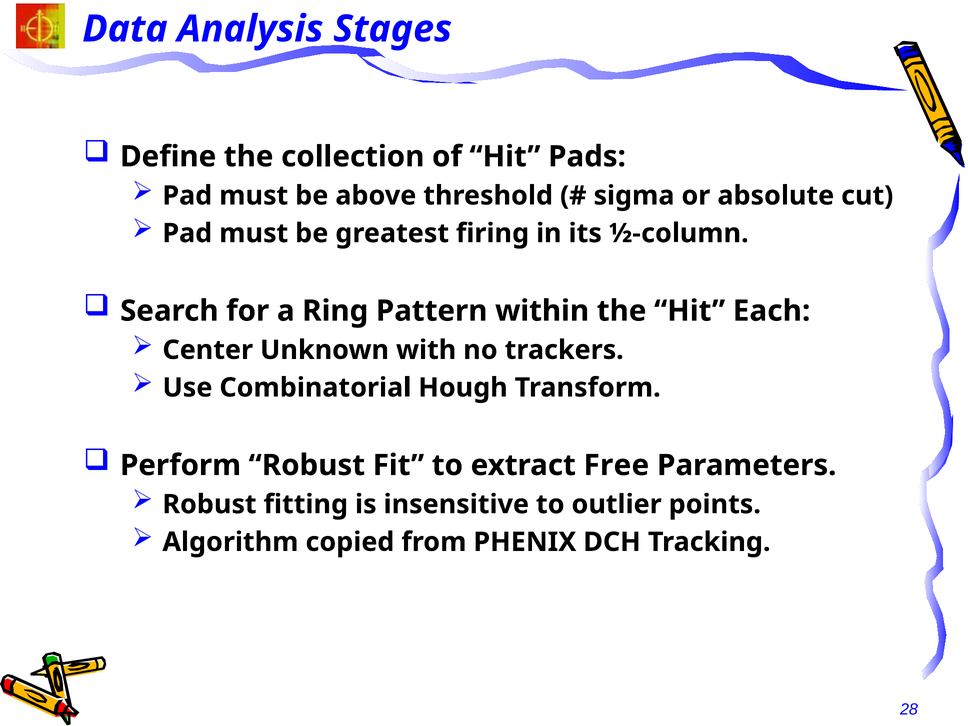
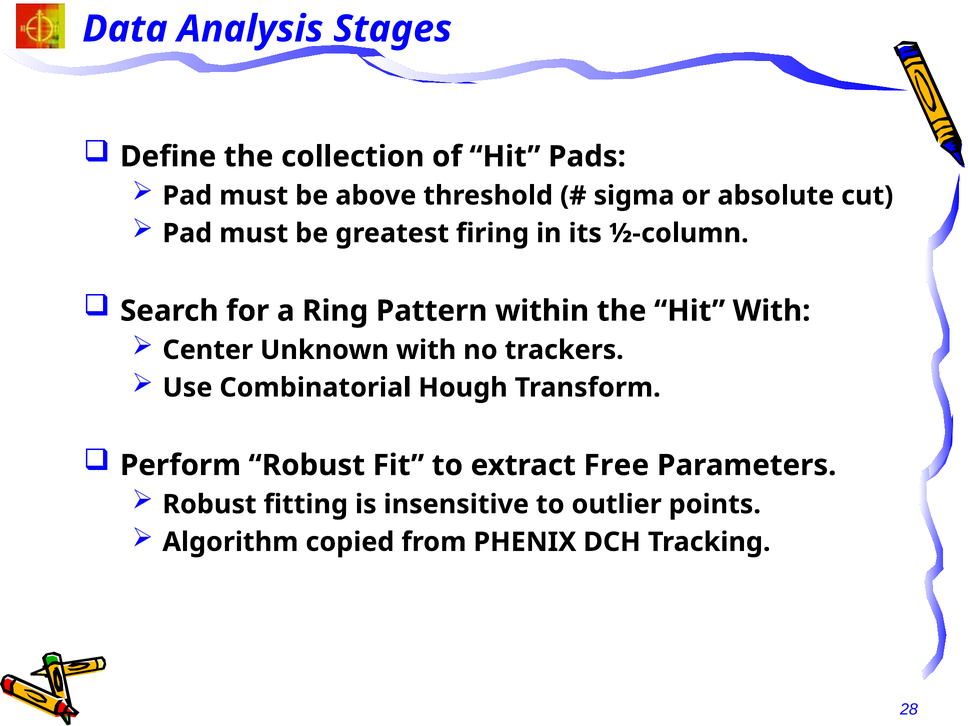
Hit Each: Each -> With (772, 311)
